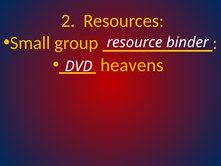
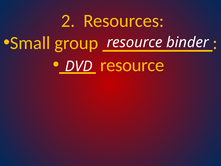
heavens: heavens -> resource (132, 65)
